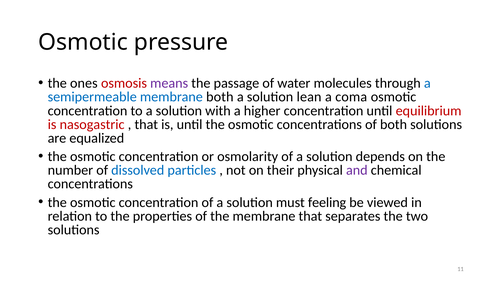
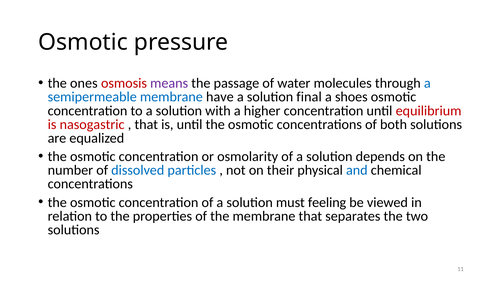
membrane both: both -> have (220, 97)
lean: lean -> final (309, 97)
coma: coma -> shoes (351, 97)
and colour: purple -> blue (357, 171)
